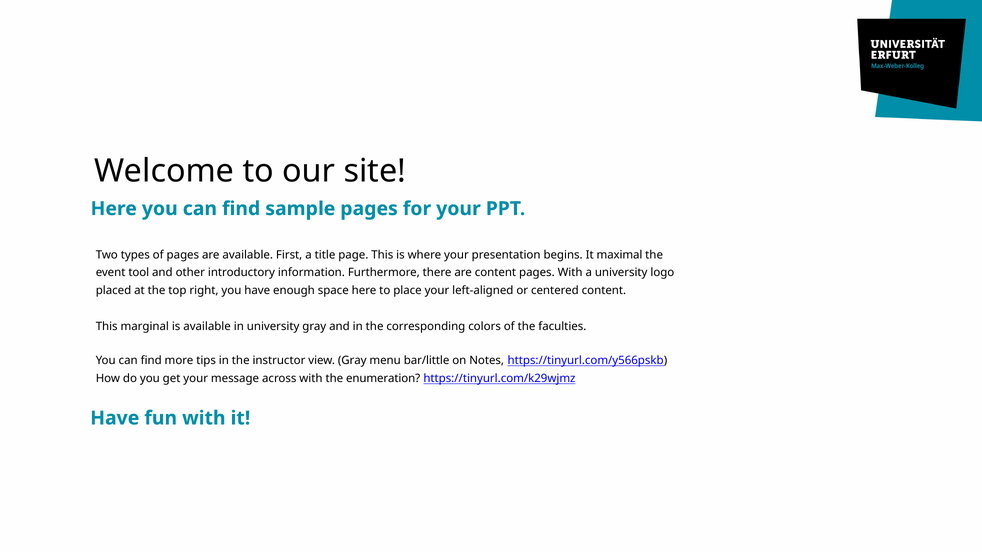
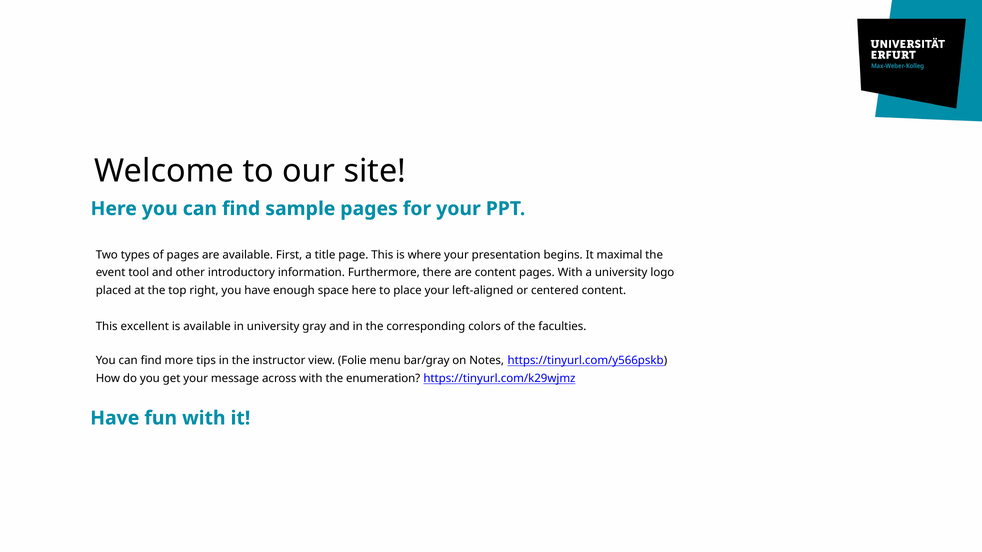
marginal: marginal -> excellent (145, 327)
view Gray: Gray -> Folie (352, 361)
bar/little: bar/little -> bar/gray (427, 361)
